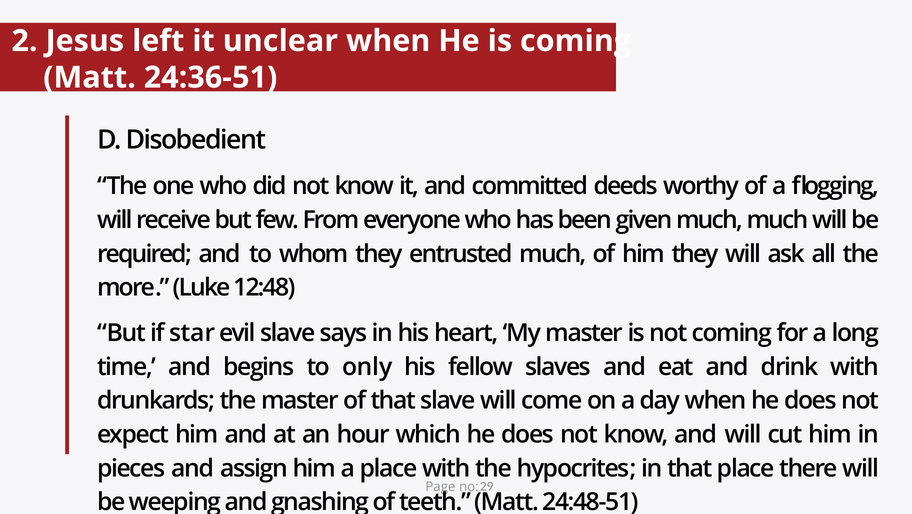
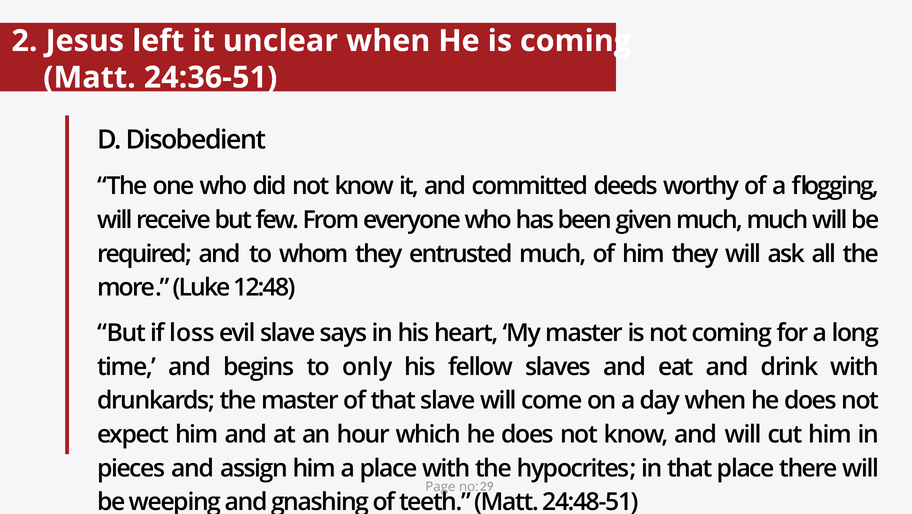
star: star -> loss (192, 333)
